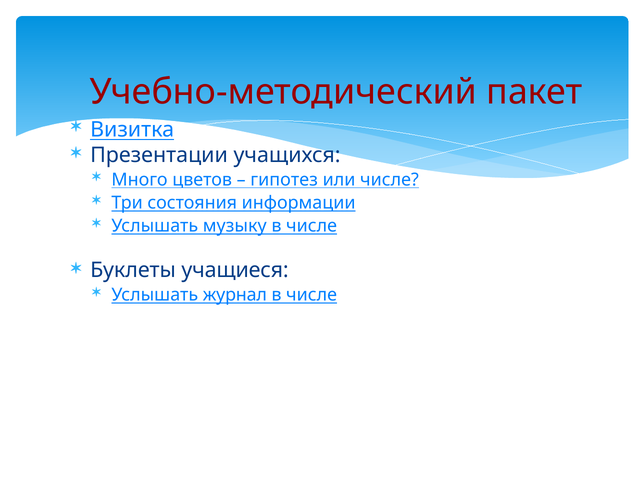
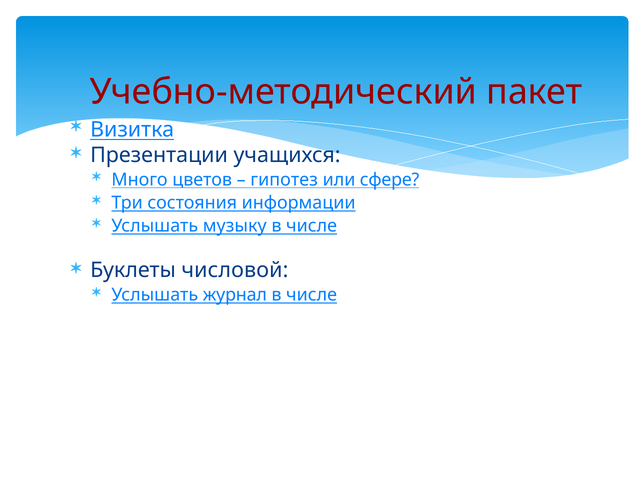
или числе: числе -> сфере (390, 180)
учащиеся: учащиеся -> числовой (235, 270)
